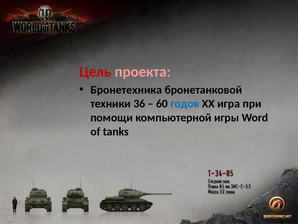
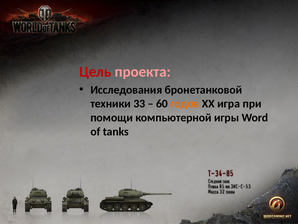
Бронетехника: Бронетехника -> Исследования (126, 90)
36: 36 -> 33 (139, 104)
годов colour: blue -> orange (185, 104)
